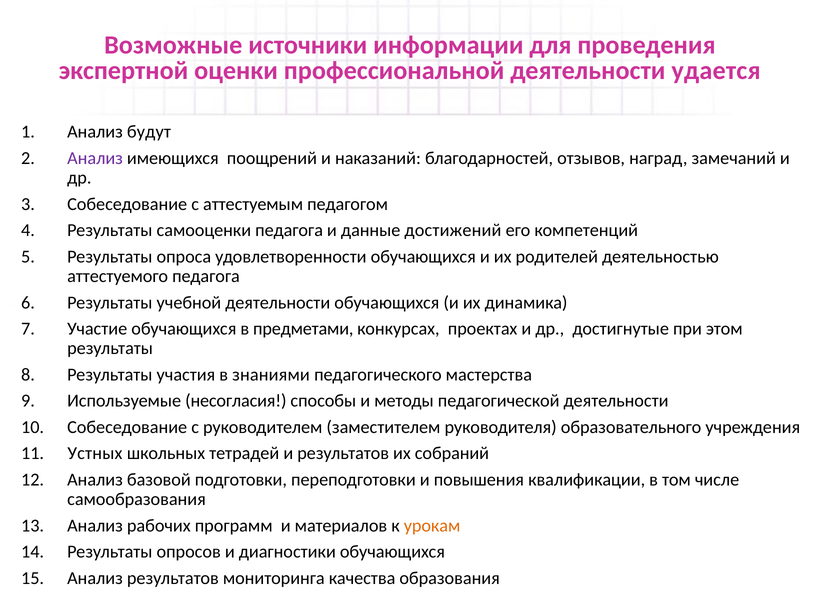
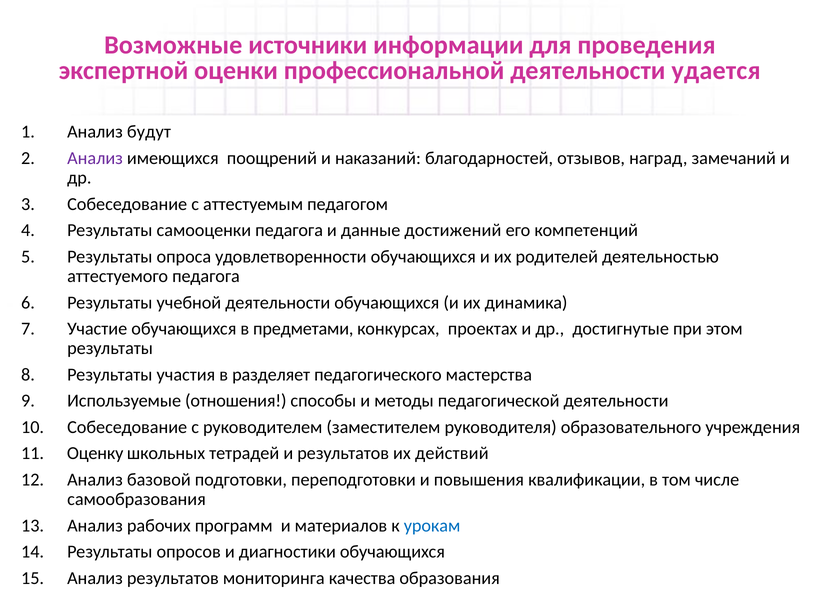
знаниями: знаниями -> разделяет (271, 375)
несогласия: несогласия -> отношения (236, 401)
Устных: Устных -> Оценку (95, 453)
собраний: собраний -> действий (452, 453)
урокам colour: orange -> blue (432, 525)
